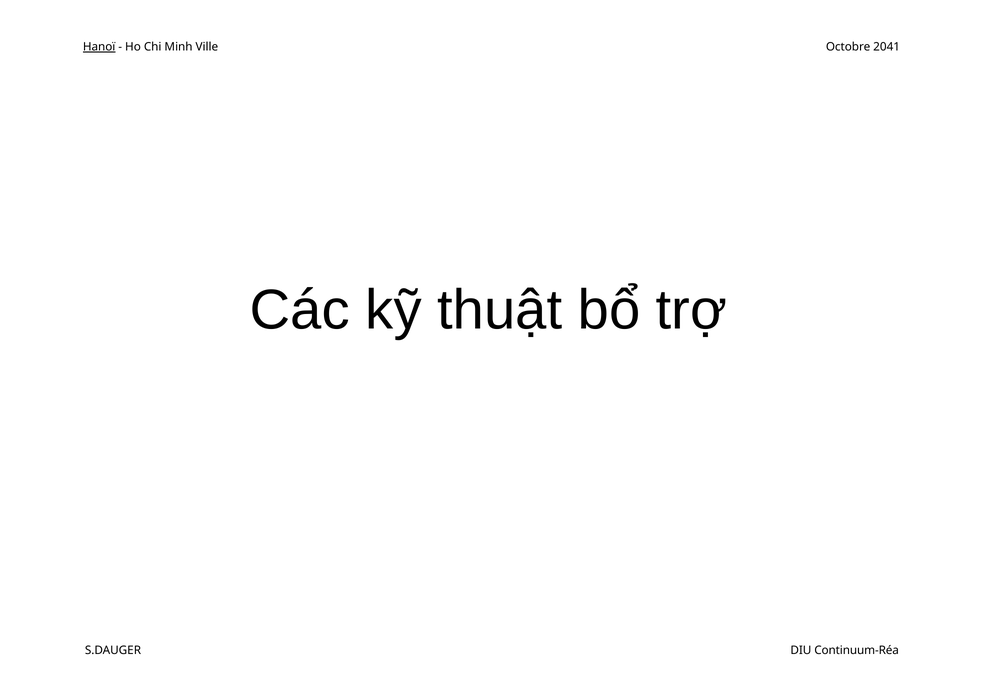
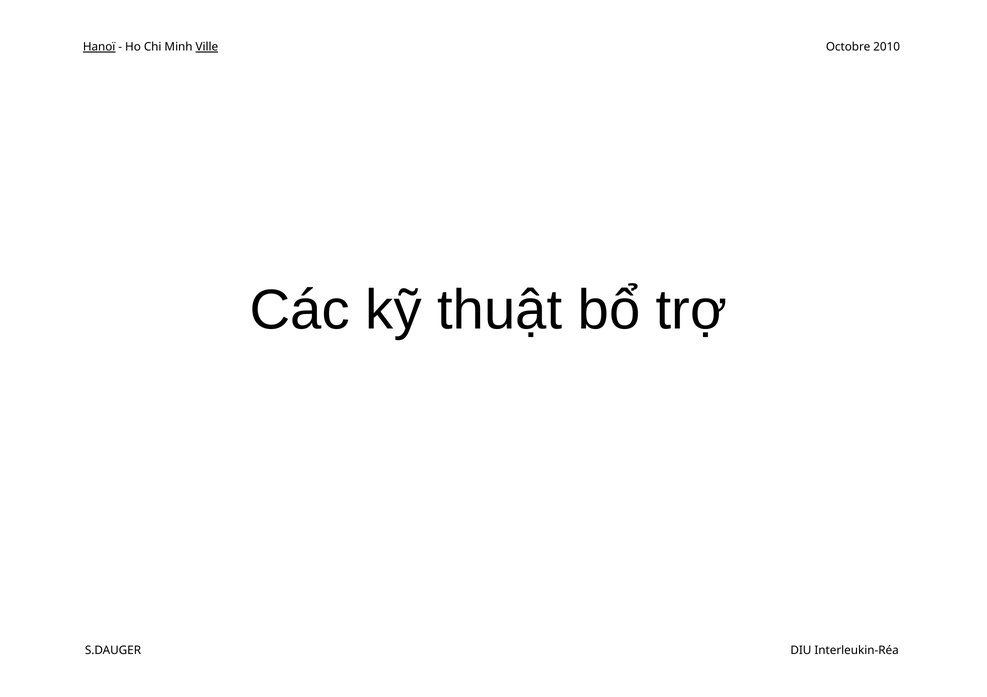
Ville underline: none -> present (207, 47)
2041: 2041 -> 2010 (887, 47)
Continuum-Réa: Continuum-Réa -> Interleukin-Réa (857, 651)
